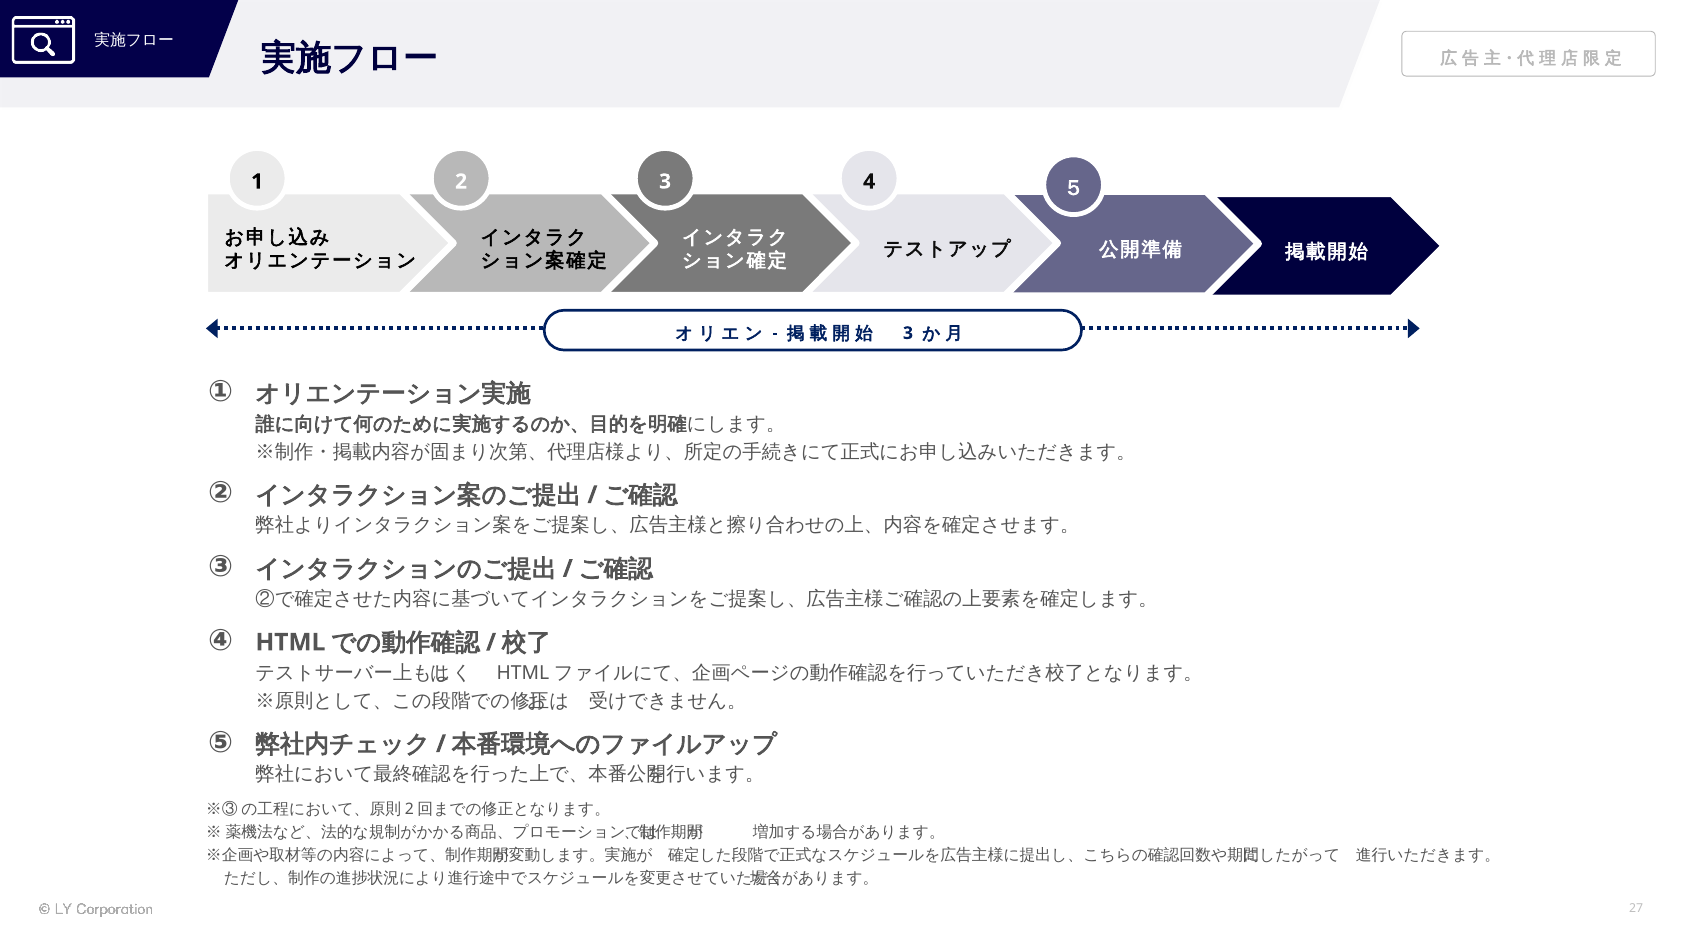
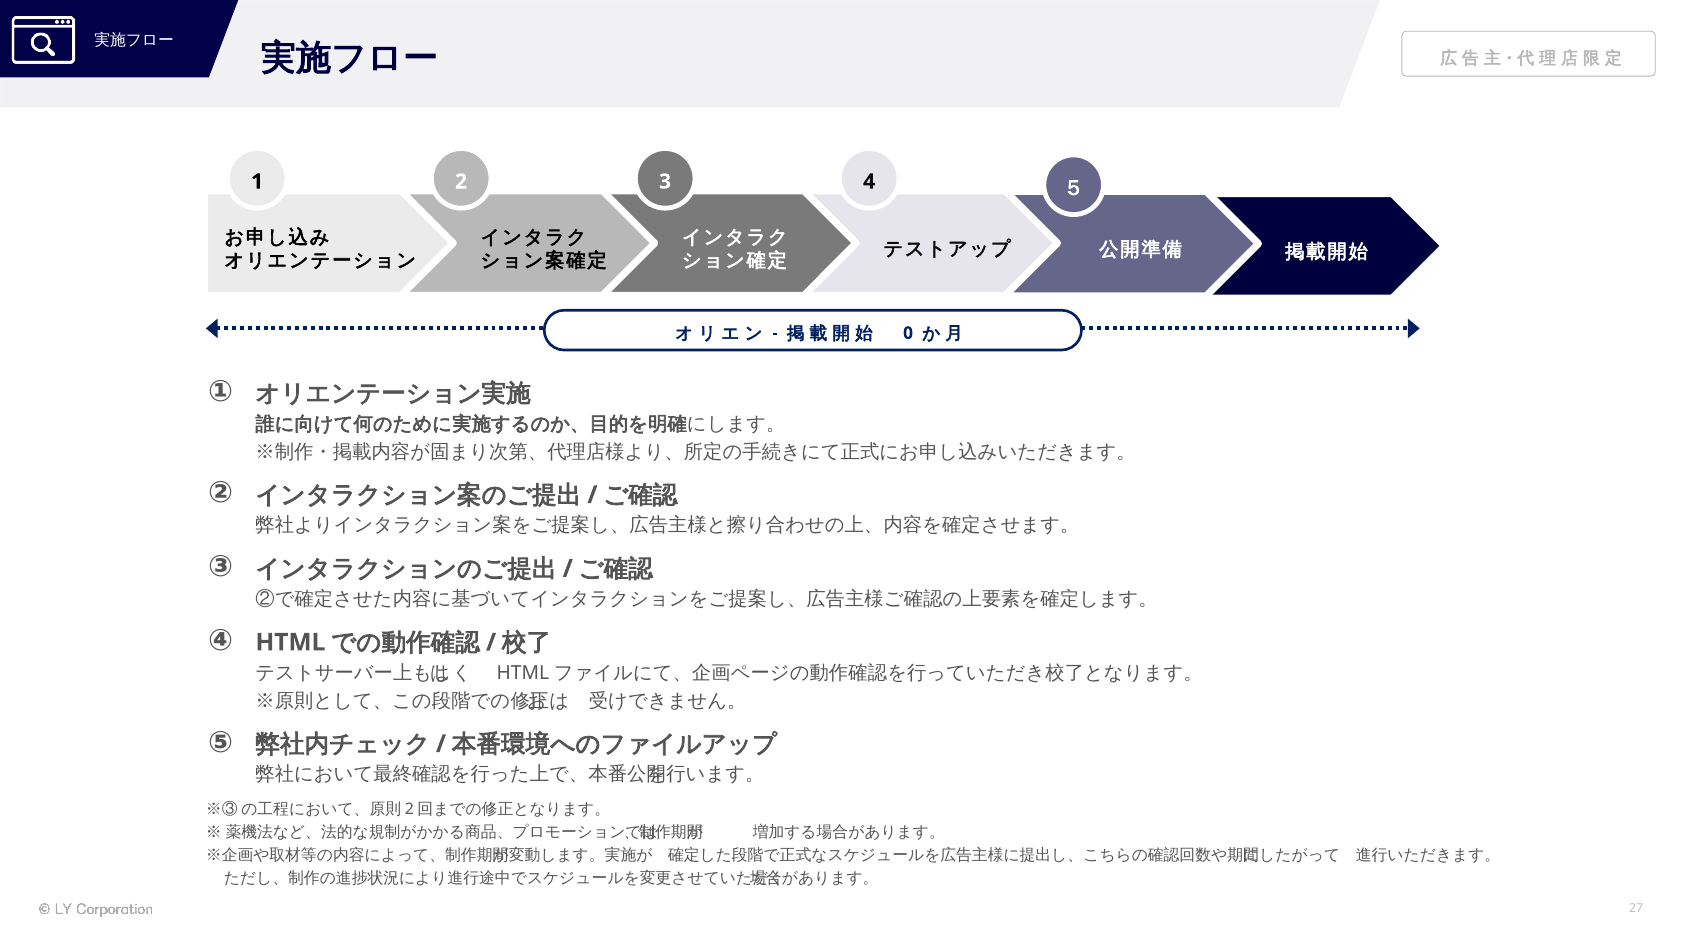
3: 3 -> 0 (908, 333)
